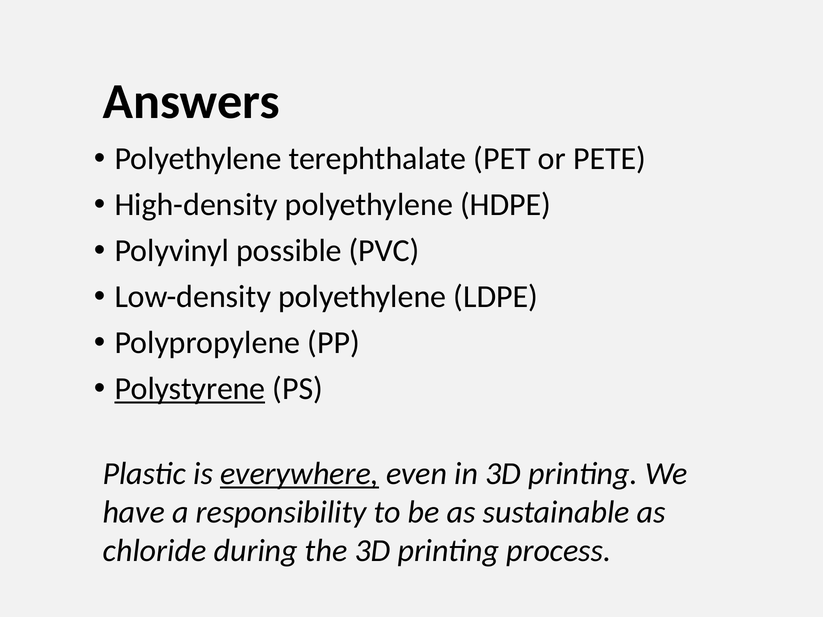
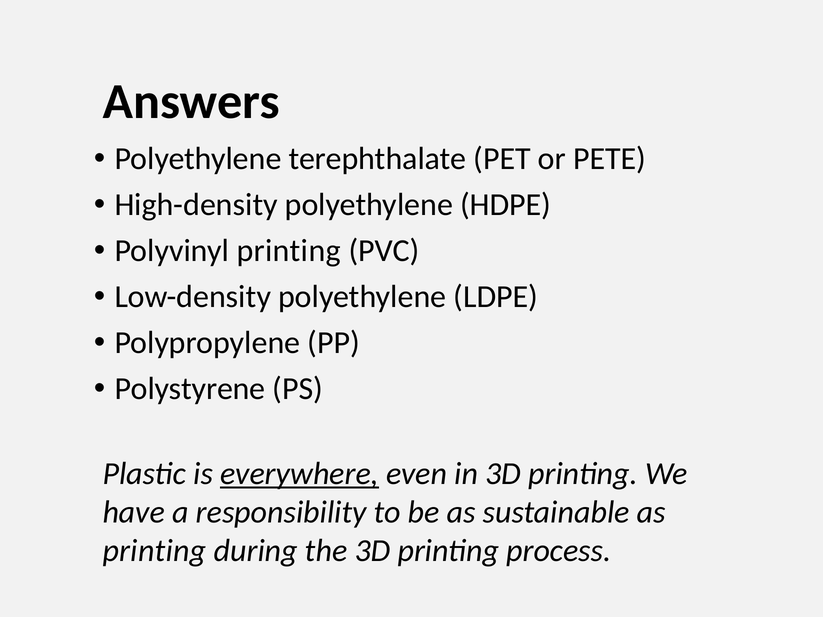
Polyvinyl possible: possible -> printing (289, 251)
Polystyrene underline: present -> none (190, 389)
chloride: chloride -> printing (154, 551)
